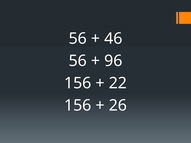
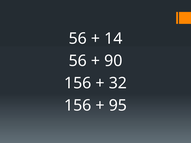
46: 46 -> 14 (113, 39)
96: 96 -> 90 (113, 61)
22: 22 -> 32 (118, 83)
26: 26 -> 95 (118, 106)
